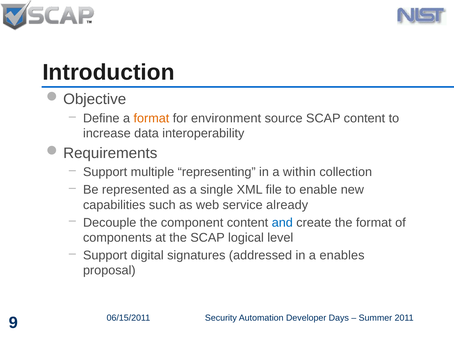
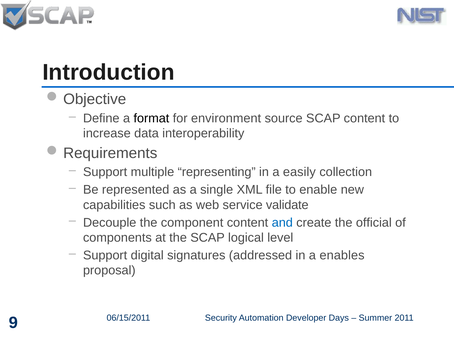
format colour: orange -> black (151, 118)
within: within -> easily (299, 172)
already: already -> validate (287, 205)
the format: format -> official (374, 223)
